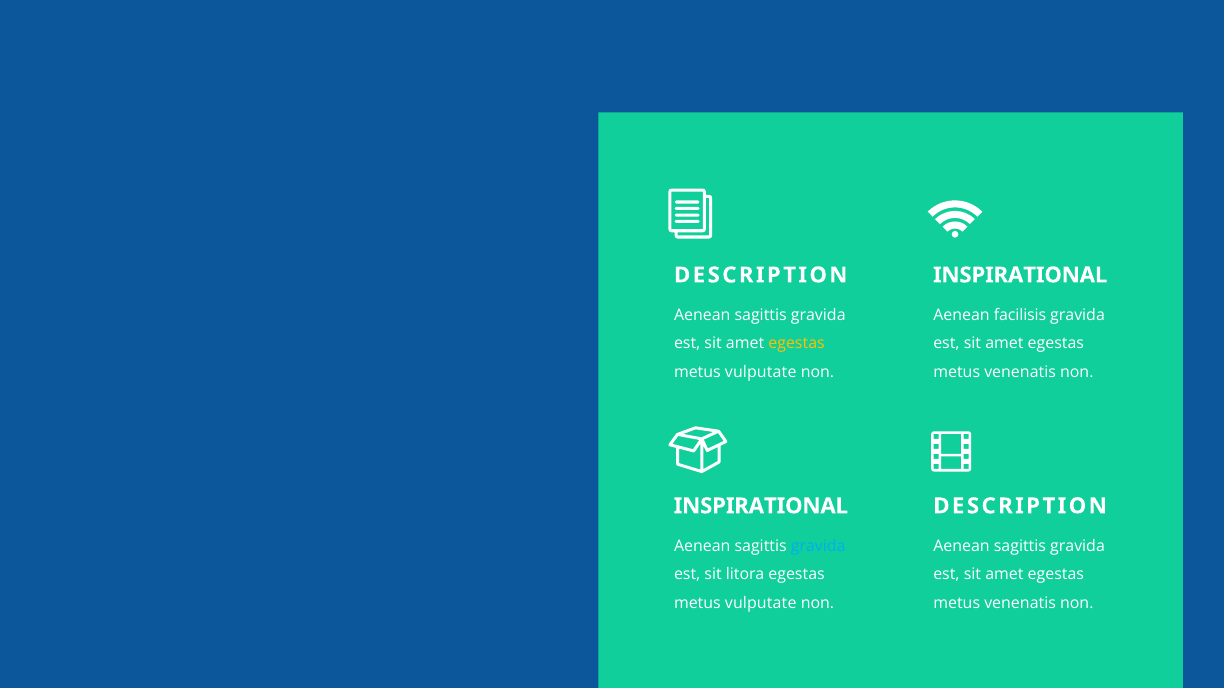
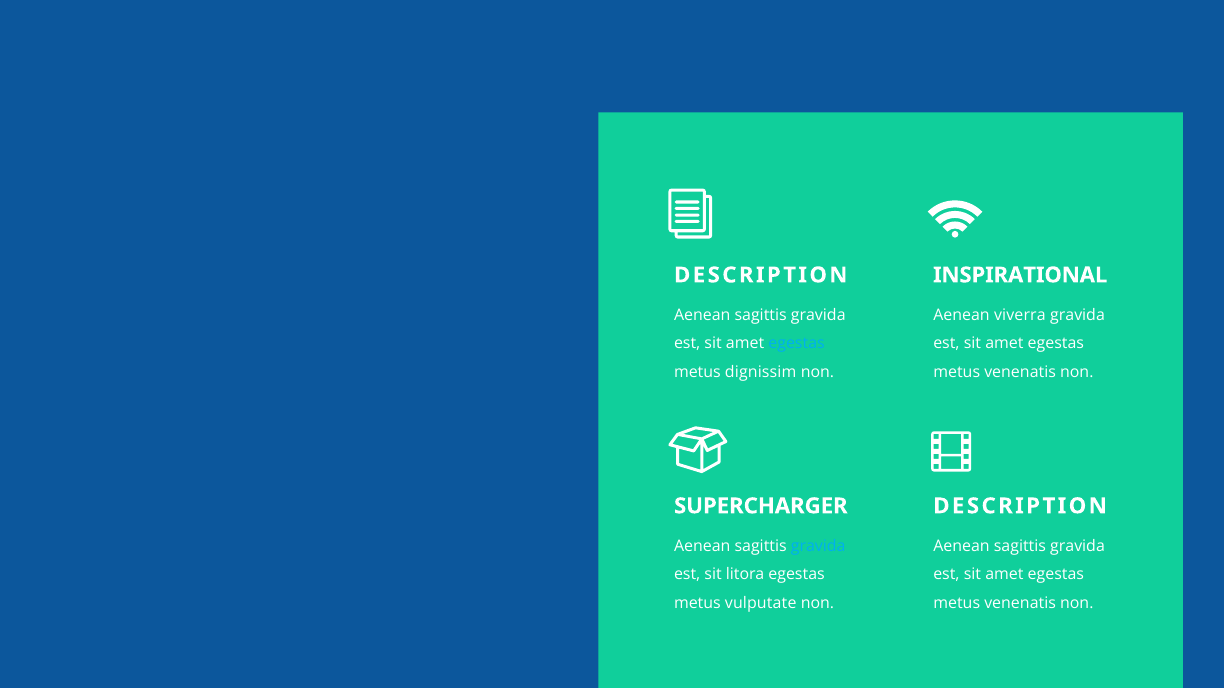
facilisis: facilisis -> viverra (1020, 315)
egestas colour: yellow -> light blue (797, 344)
vulputate: vulputate -> dignissim (761, 373)
INSPIRATIONAL: INSPIRATIONAL -> SUPERCHARGER (761, 506)
